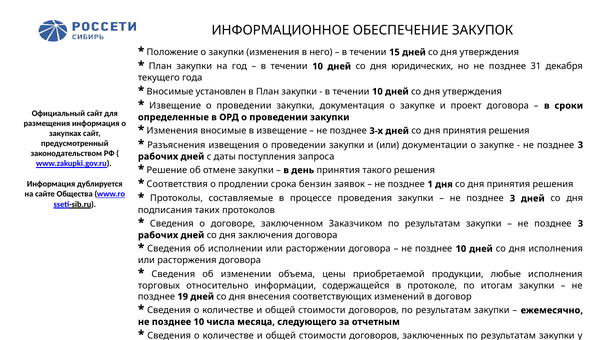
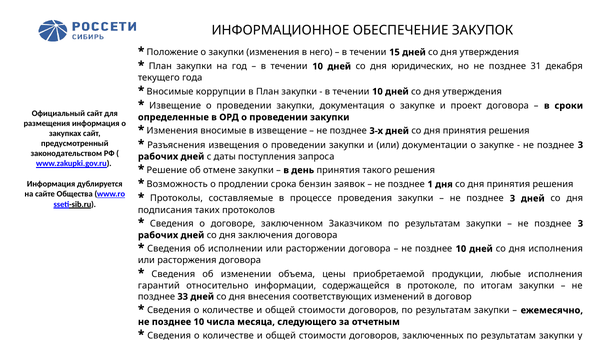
установлен: установлен -> коррупции (221, 92)
Соответствия: Соответствия -> Возможность (177, 184)
торговых: торговых -> гарантий (159, 286)
19: 19 -> 33 (183, 297)
